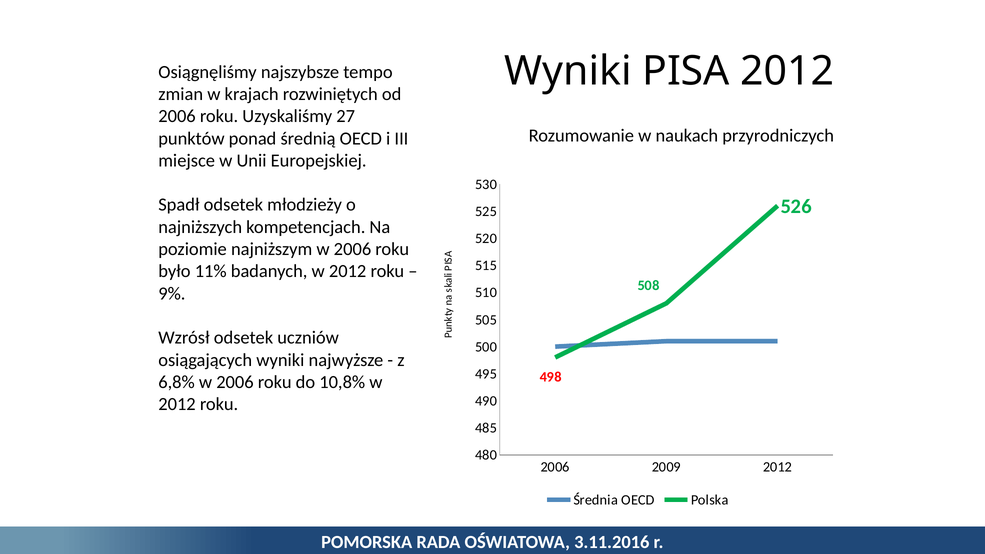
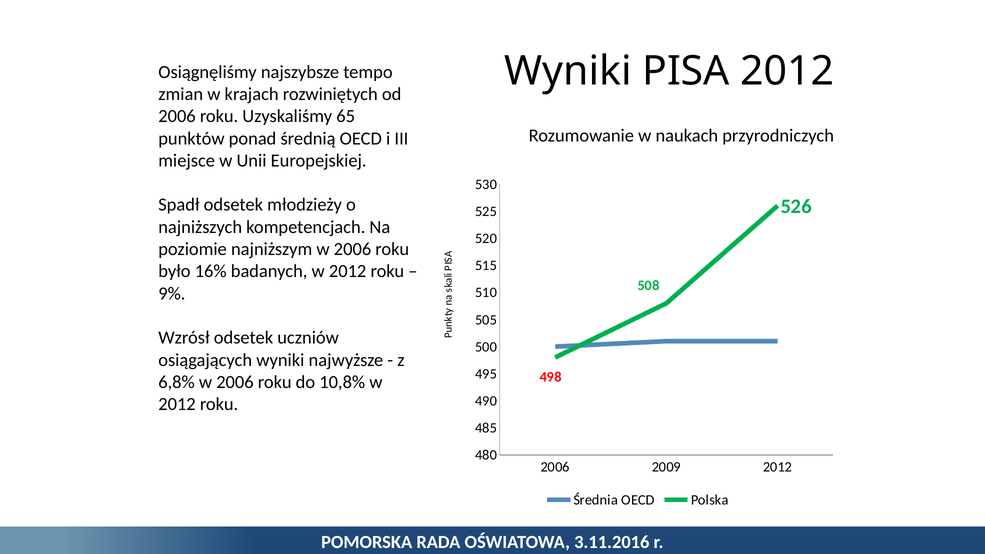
27: 27 -> 65 (346, 116)
11%: 11% -> 16% (211, 271)
